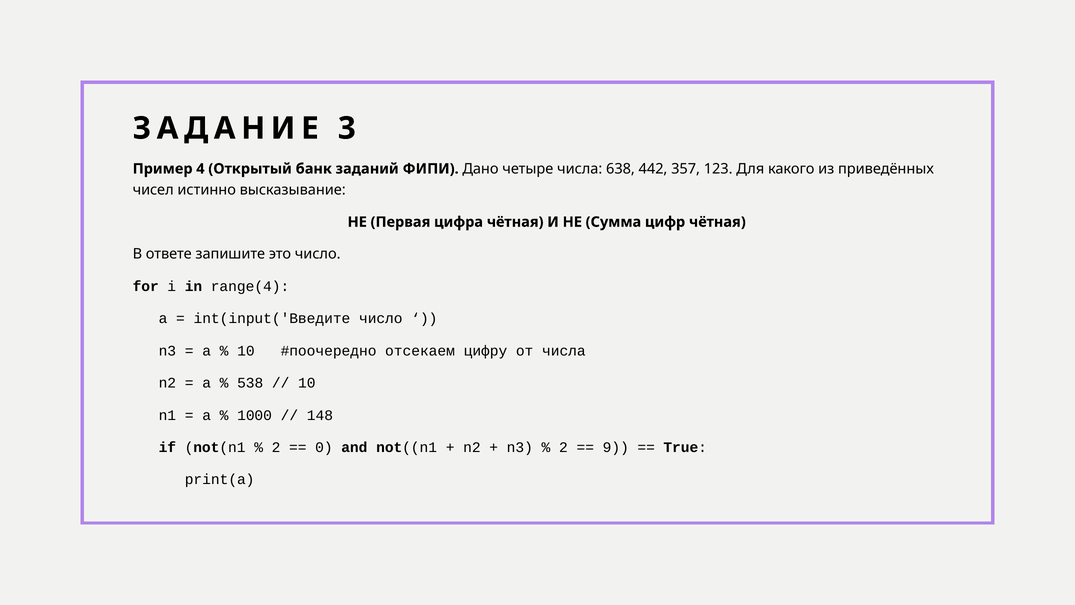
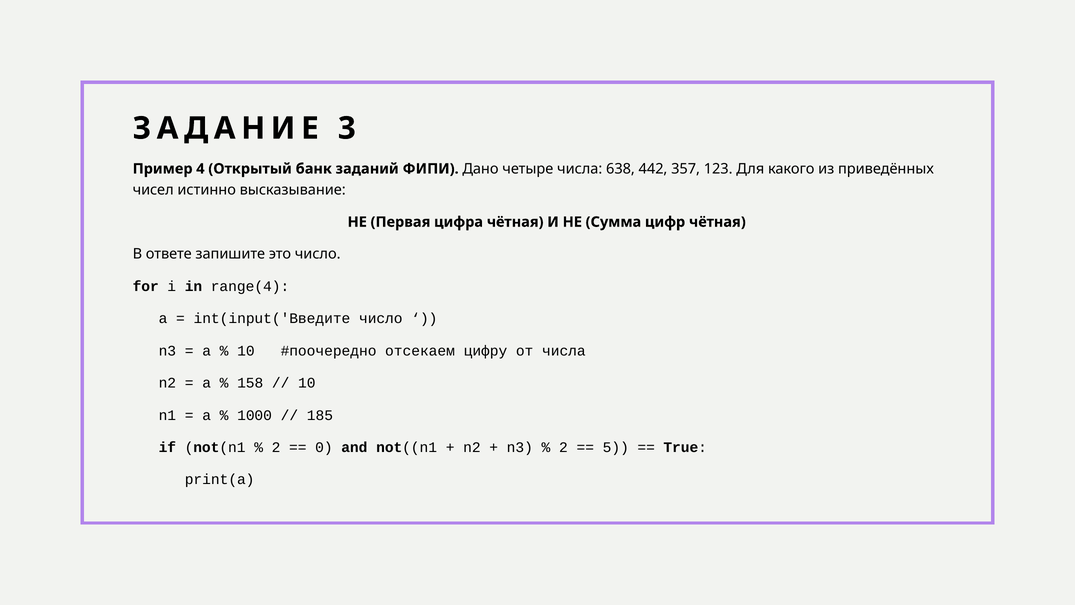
538: 538 -> 158 (250, 383)
148: 148 -> 185 (320, 415)
9: 9 -> 5 (616, 447)
